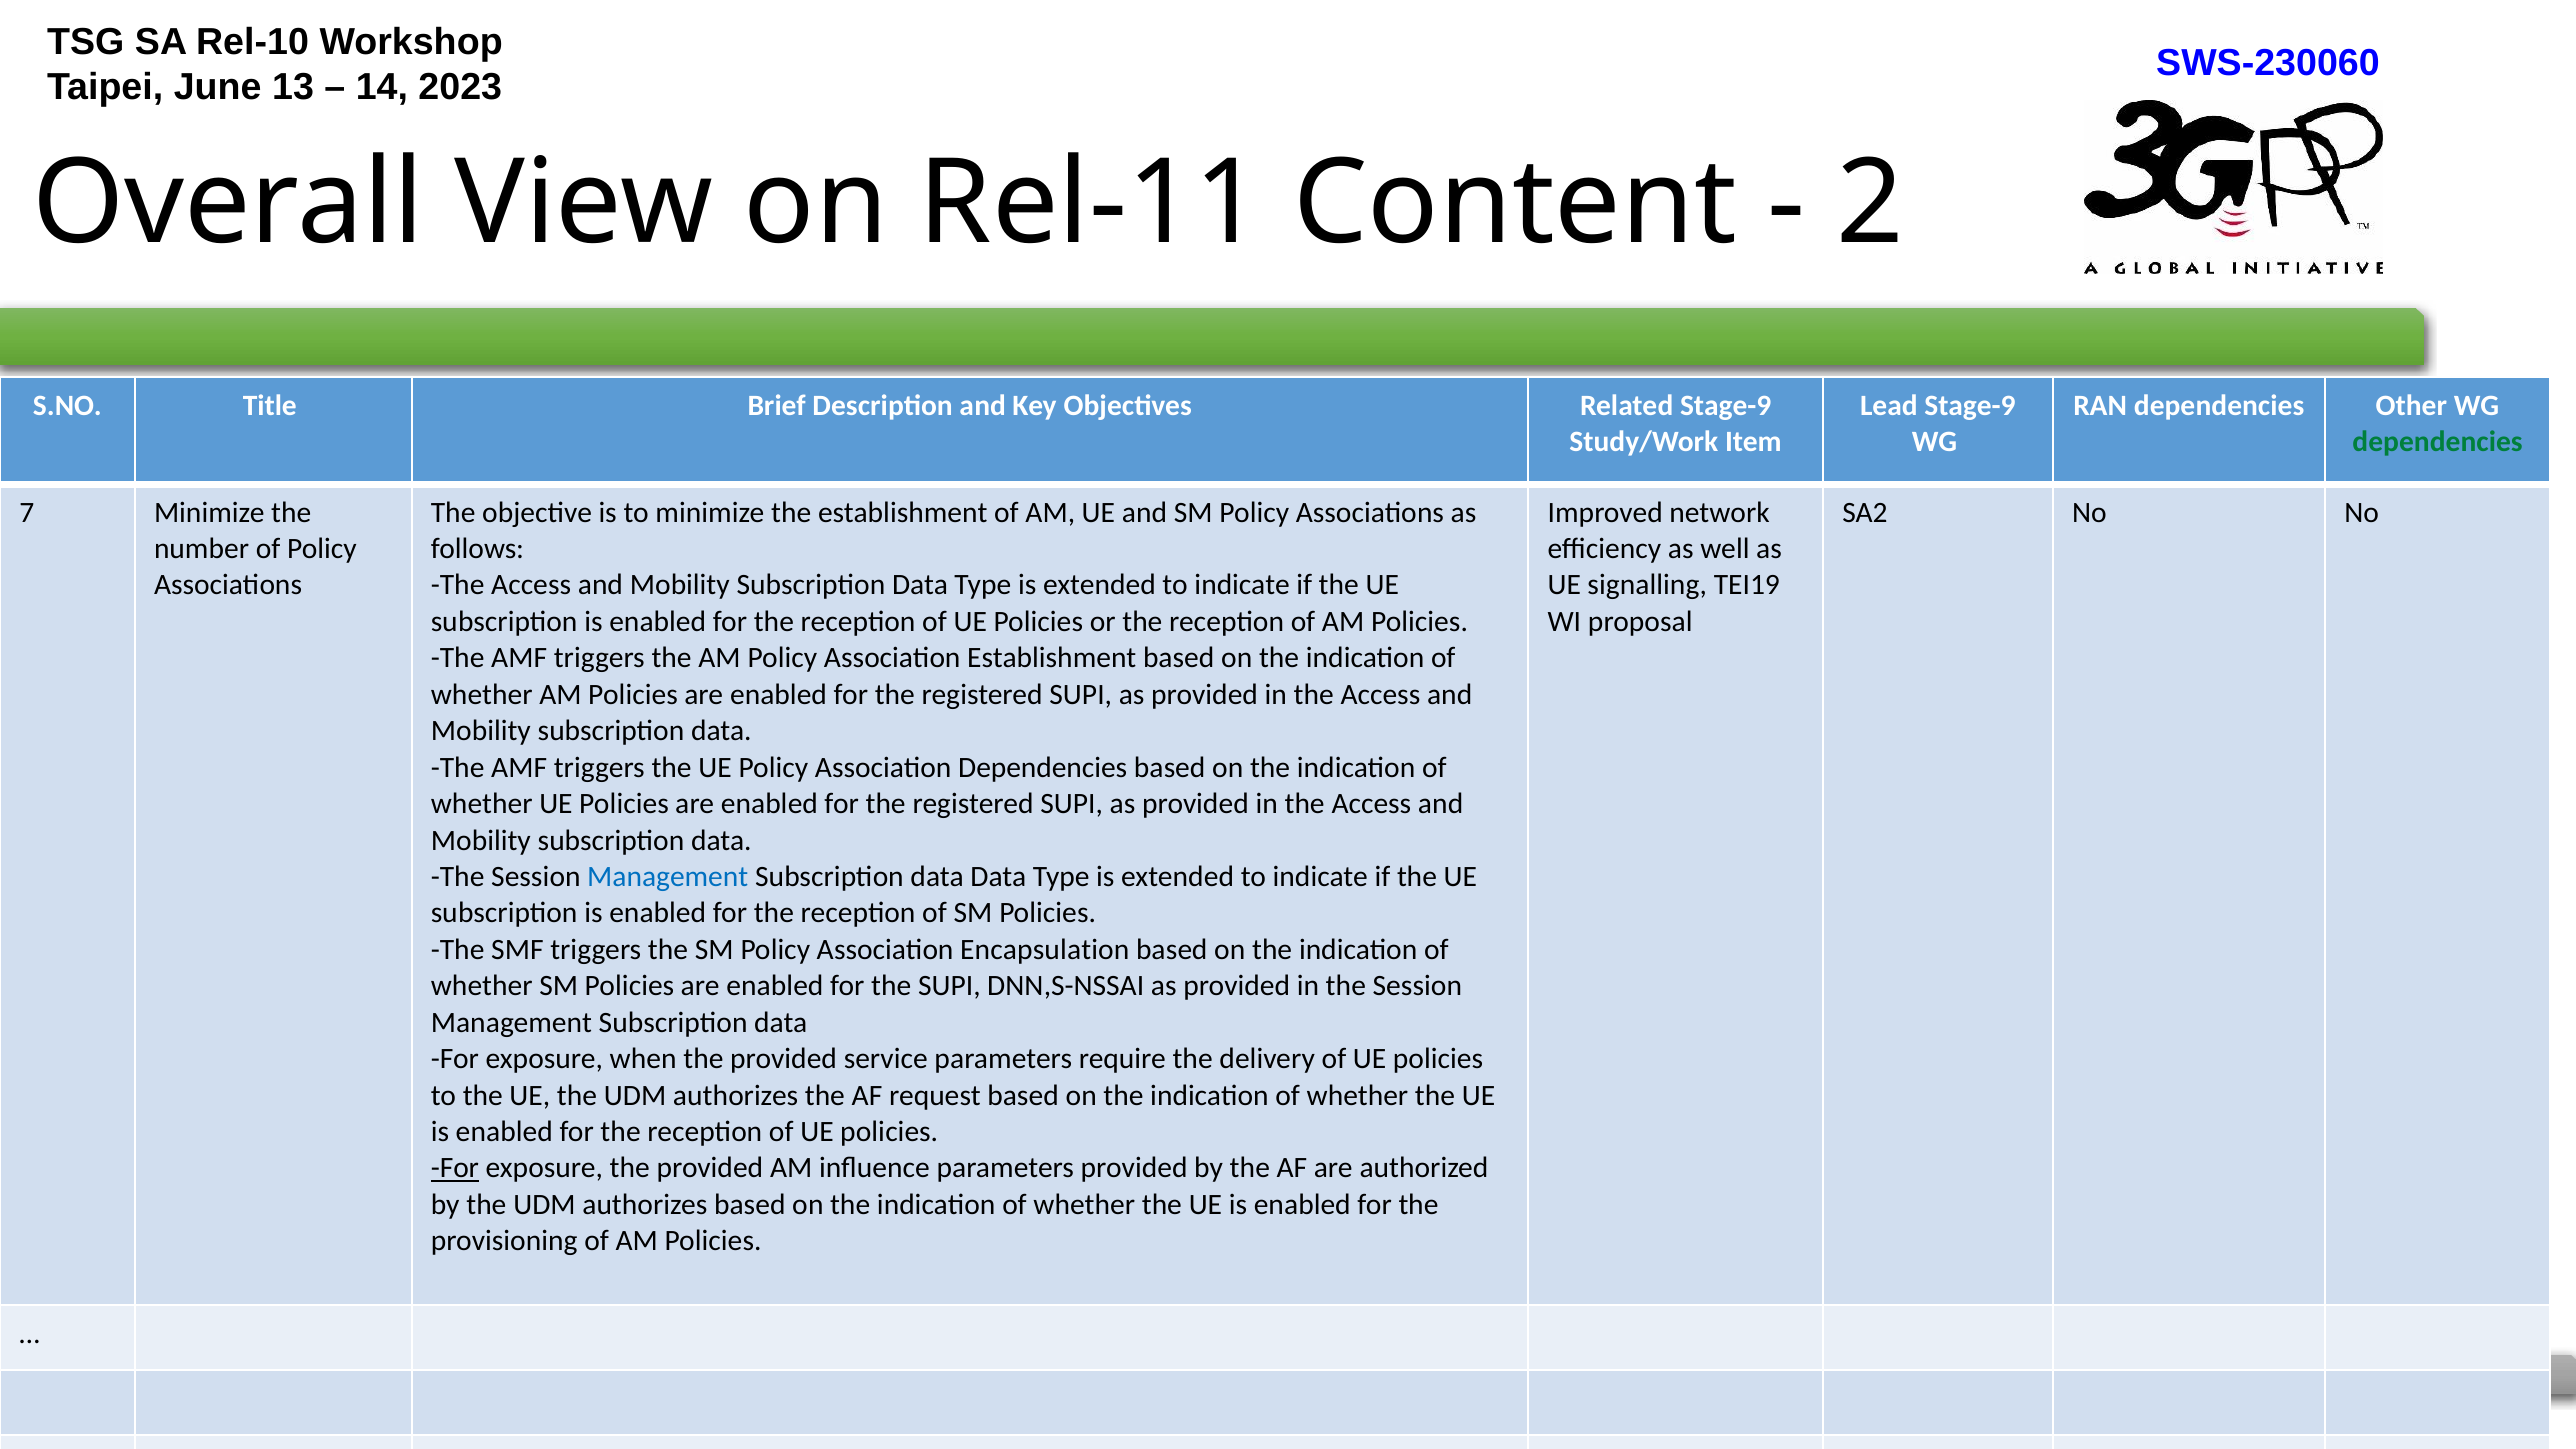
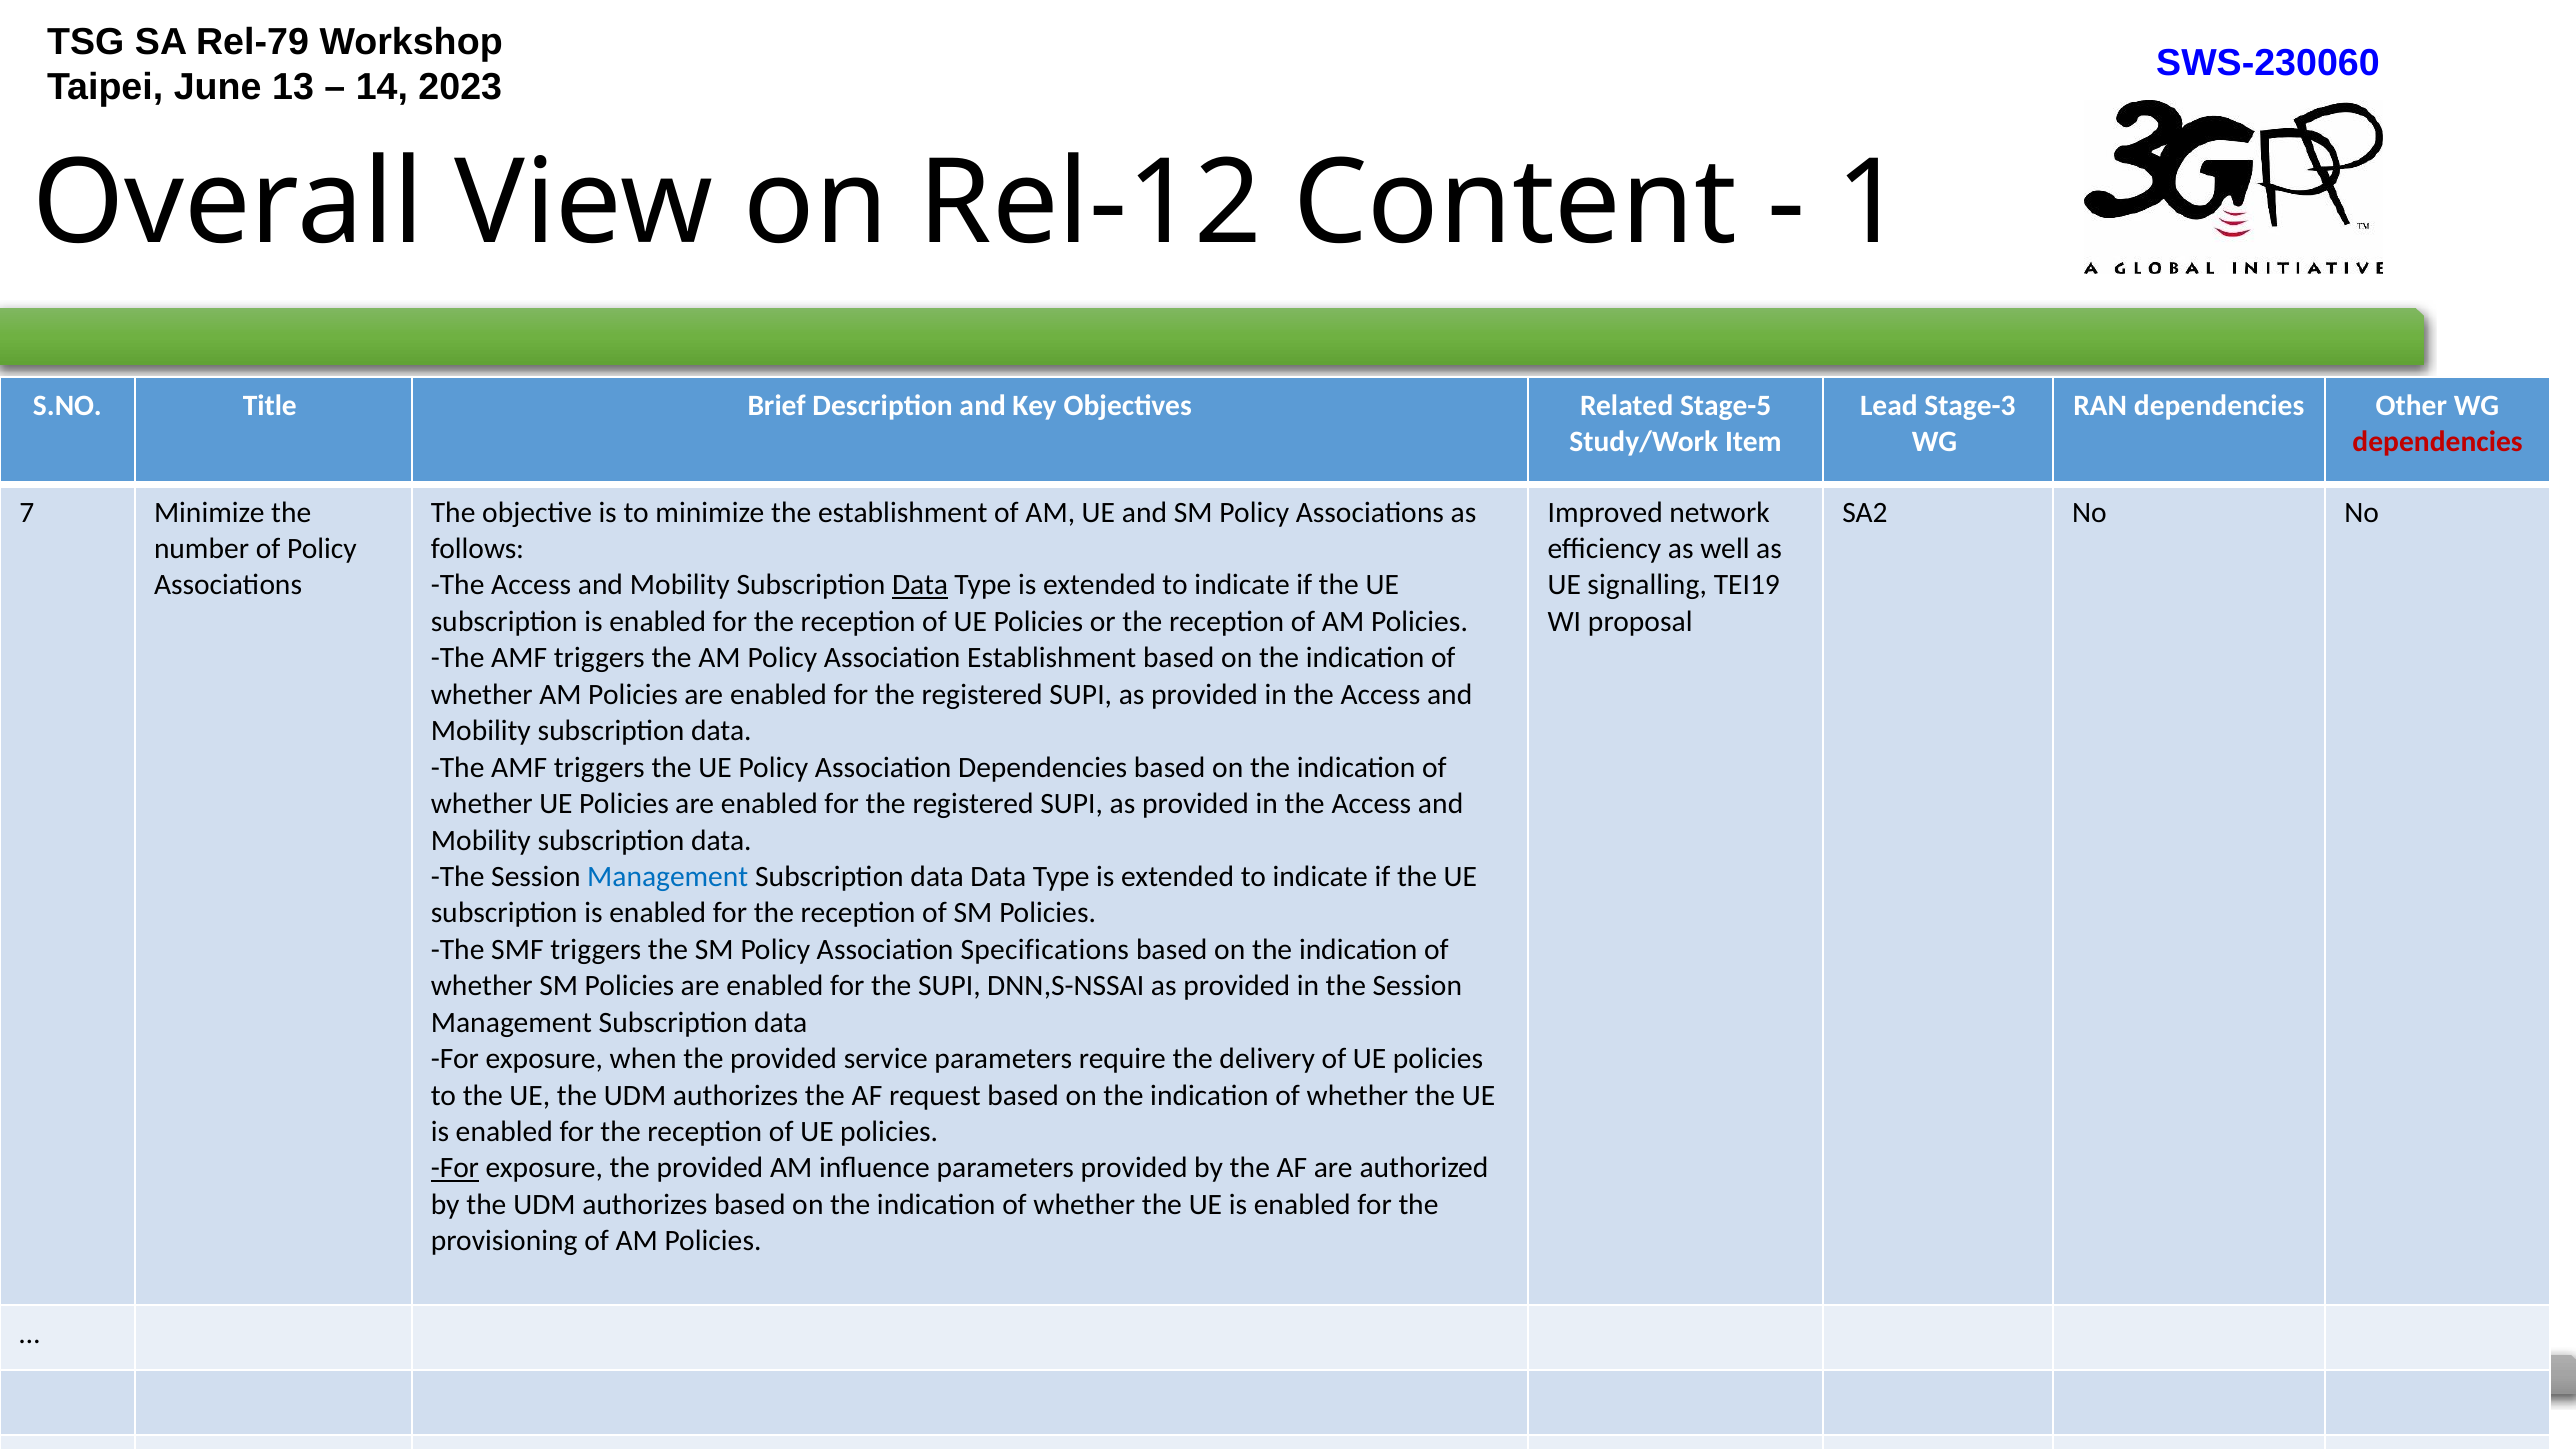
Rel-10: Rel-10 -> Rel-79 (252, 42)
Rel-11: Rel-11 -> Rel-12 (1091, 203)
2: 2 -> 1 (1870, 203)
Related Stage-9: Stage-9 -> Stage-5 (1726, 405)
Lead Stage-9: Stage-9 -> Stage-3 (1970, 405)
dependencies colour: green -> red (2438, 442)
Data underline: none -> present (920, 585)
Encapsulation: Encapsulation -> Specifications (1045, 950)
